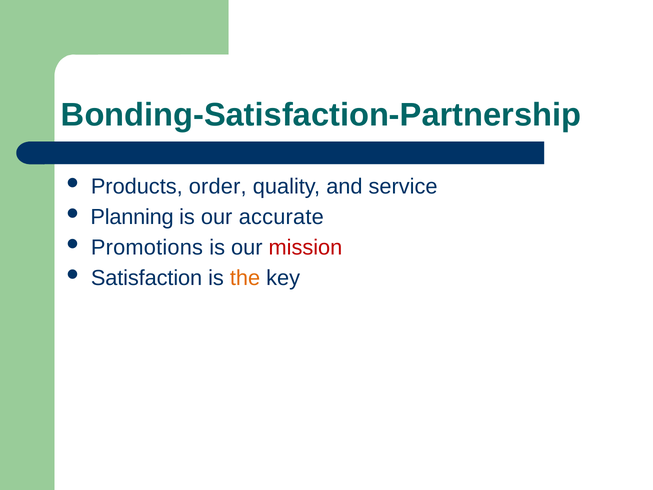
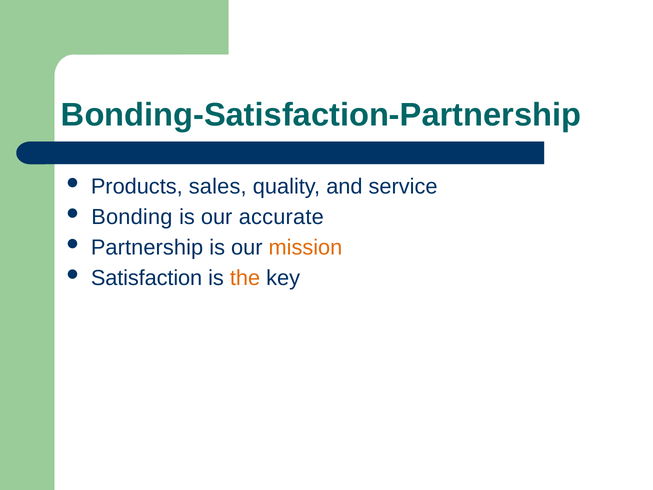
order: order -> sales (218, 187)
Planning: Planning -> Bonding (132, 217)
Promotions: Promotions -> Partnership (147, 247)
mission colour: red -> orange (305, 247)
